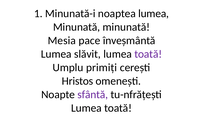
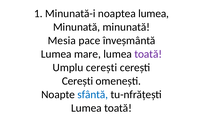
slăvit: slăvit -> mare (87, 54)
Umplu primiți: primiți -> cerești (102, 68)
Hristos: Hristos -> Cerești (78, 81)
sfântă colour: purple -> blue (93, 95)
